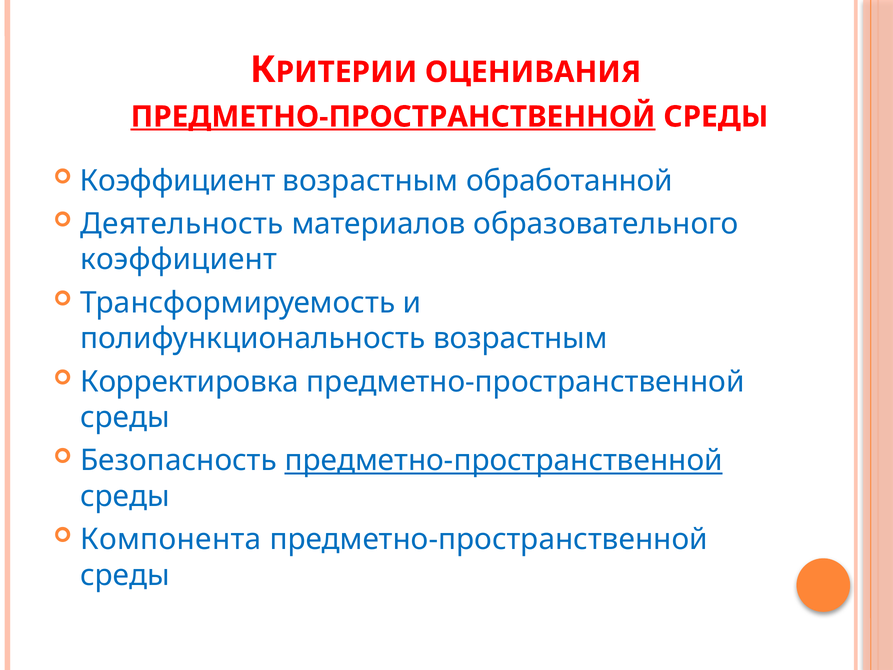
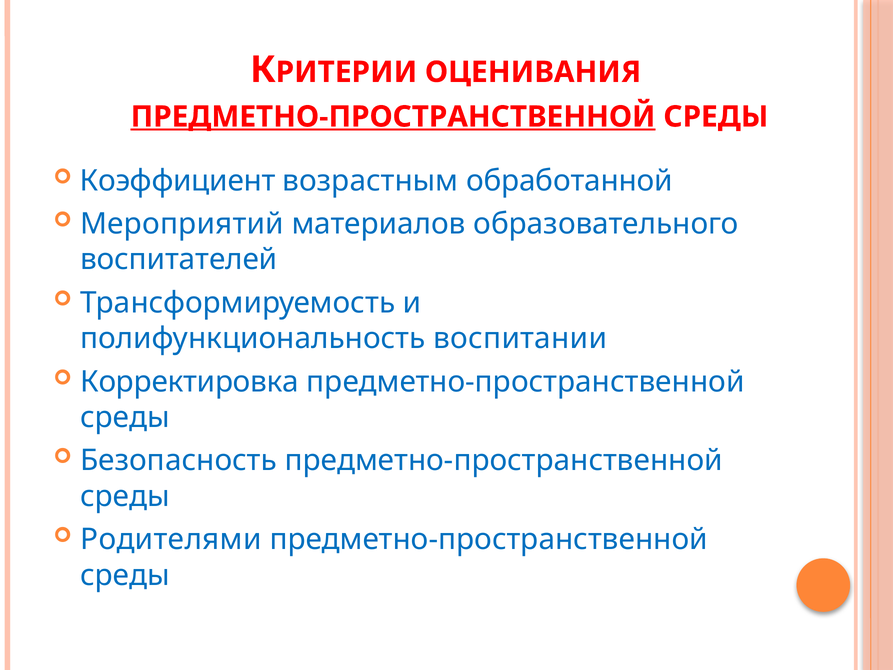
Деятельность: Деятельность -> Мероприятий (182, 224)
коэффициент: коэффициент -> воспитателей (179, 260)
полифункциональность возрастным: возрастным -> воспитании (520, 338)
предметно-пространственной underline: present -> none (504, 460)
Компонента: Компонента -> Родителями (171, 539)
